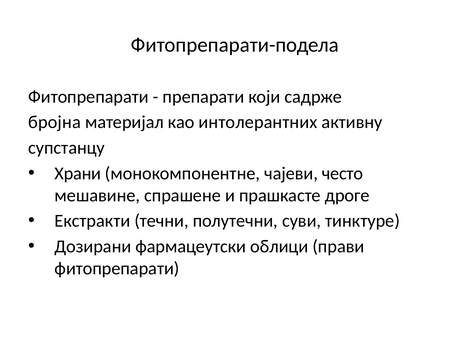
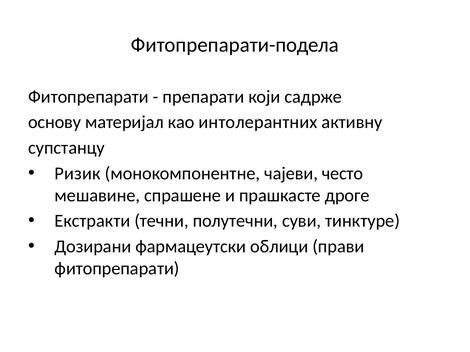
бројна: бројна -> основу (55, 122)
Храни: Храни -> Ризик (78, 174)
